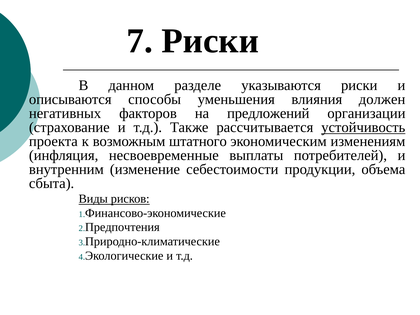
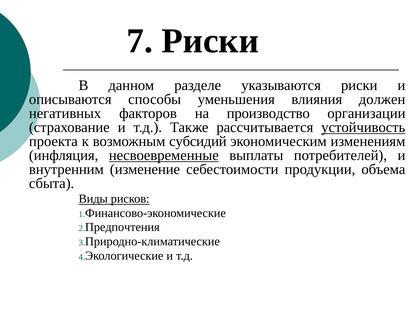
предложений: предложений -> производство (268, 113)
штатного: штатного -> субсидий (198, 141)
несвоевременные underline: none -> present (164, 155)
